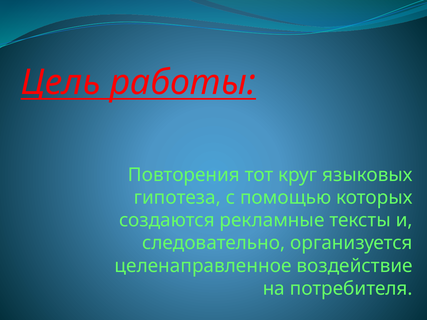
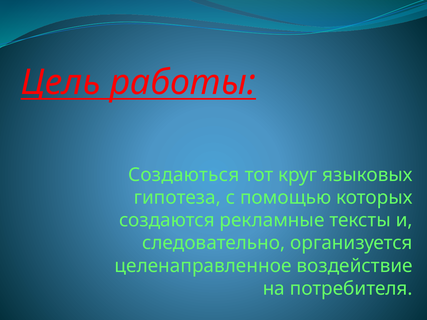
Повторения: Повторения -> Создаються (184, 175)
